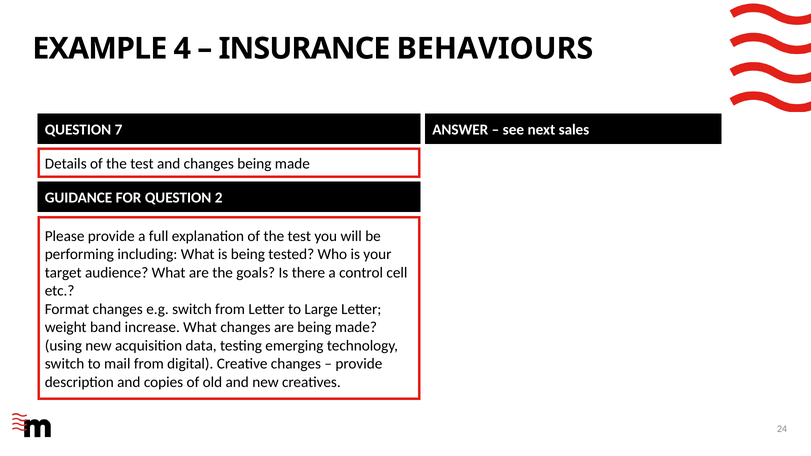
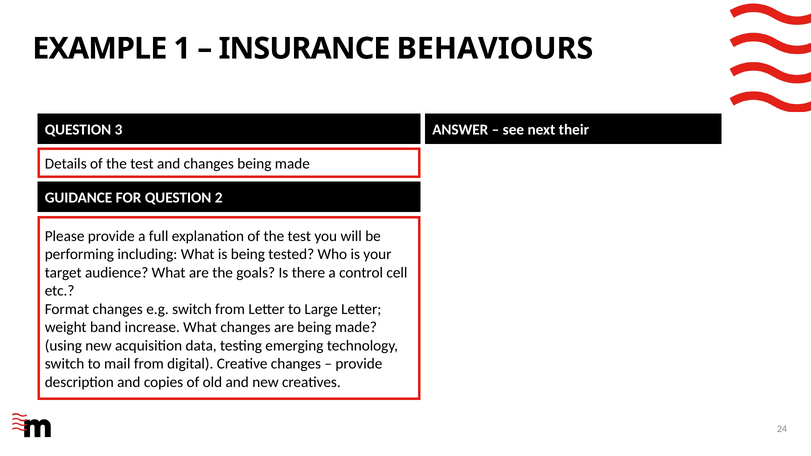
4: 4 -> 1 (182, 49)
7: 7 -> 3 (119, 130)
sales: sales -> their (574, 130)
